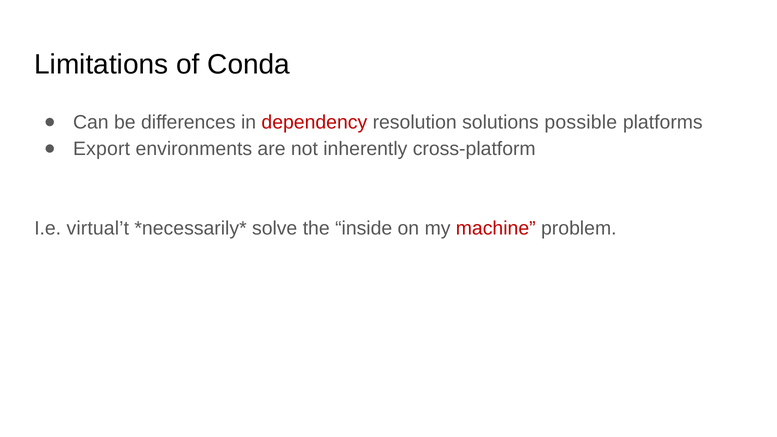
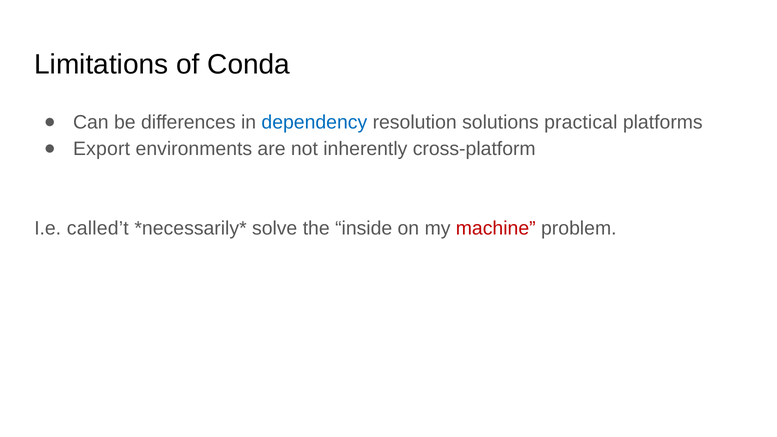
dependency colour: red -> blue (314, 122)
possible: possible -> practical (581, 122)
virtual’t: virtual’t -> called’t (98, 228)
